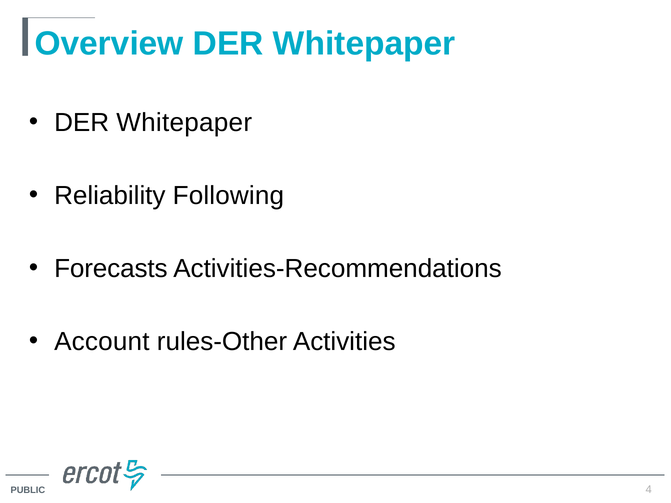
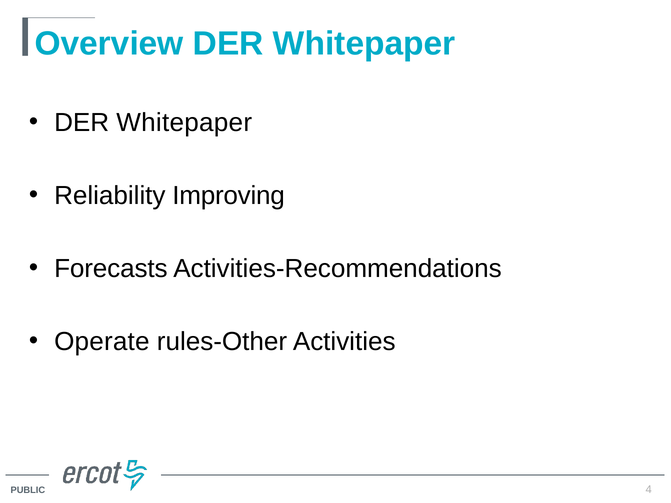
Following: Following -> Improving (229, 196)
Account: Account -> Operate (102, 342)
